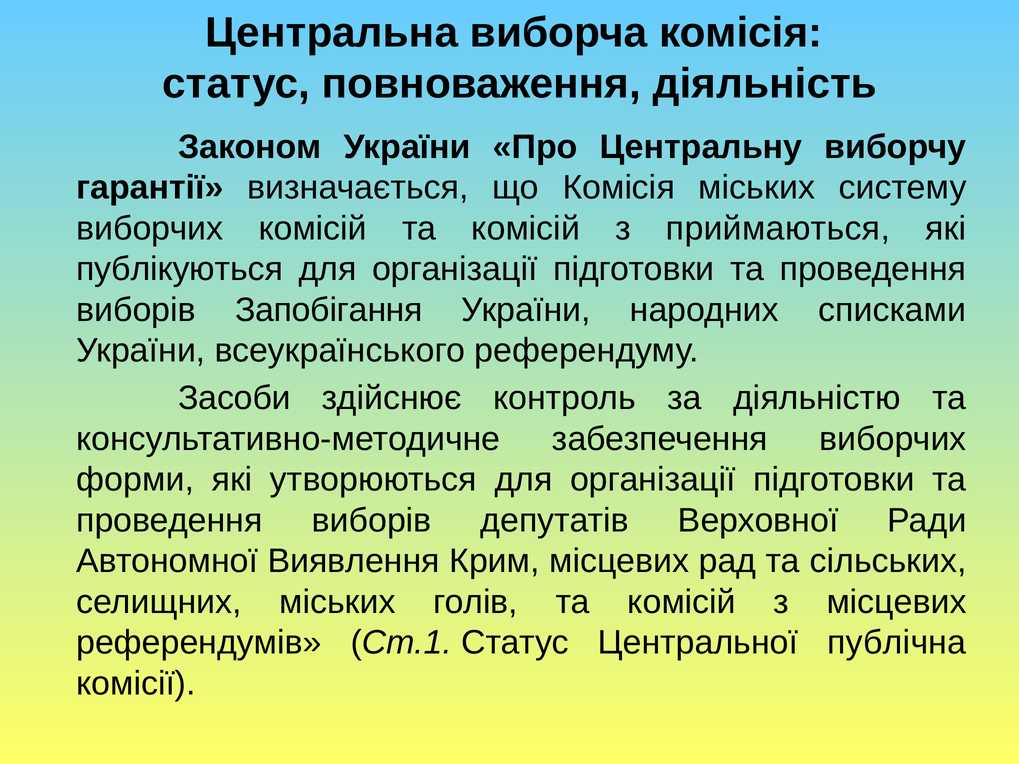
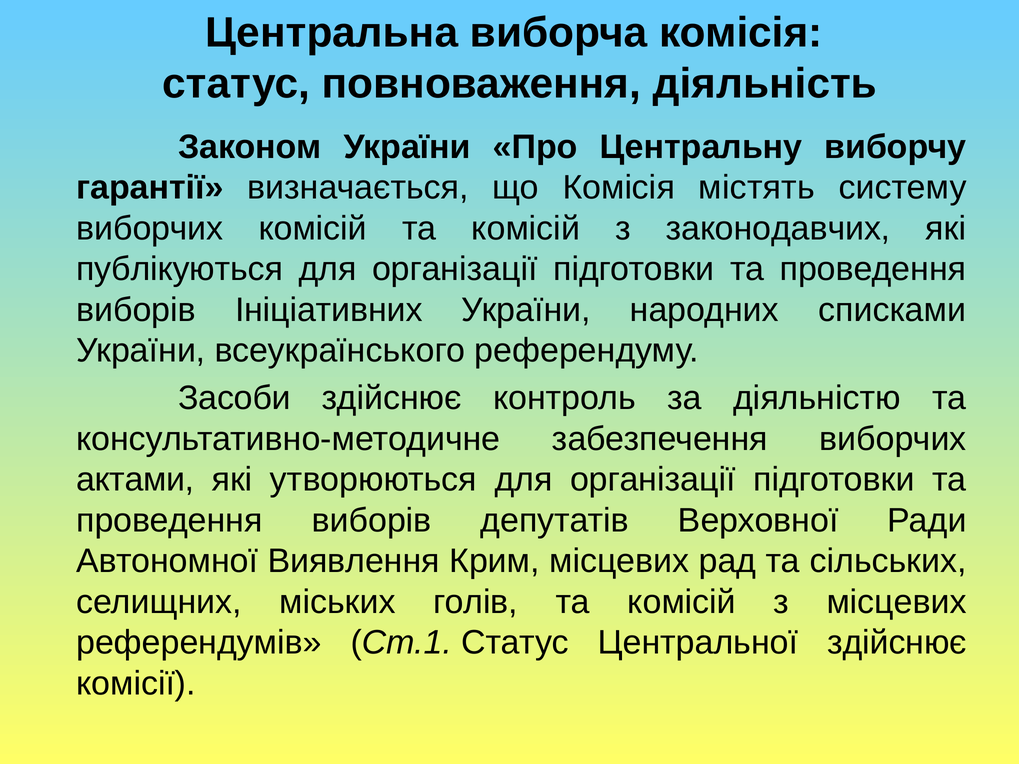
Комісія міських: міських -> містять (757, 188)
приймаються: приймаються -> законодавчих (778, 228)
Запобігання: Запобігання -> Ініціативних (329, 310)
форми: форми -> актами (135, 480)
Центральної публічна: публічна -> здійснює (897, 643)
